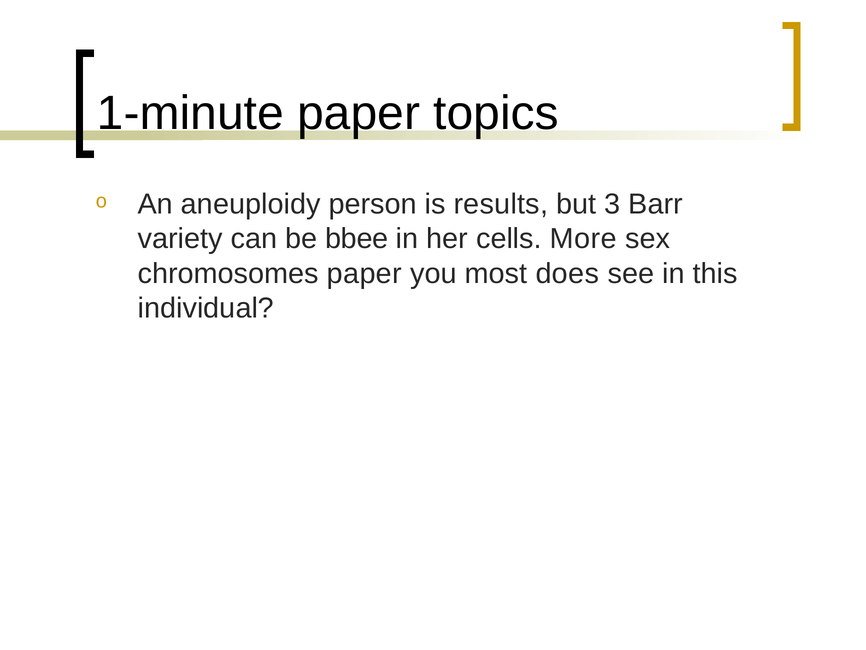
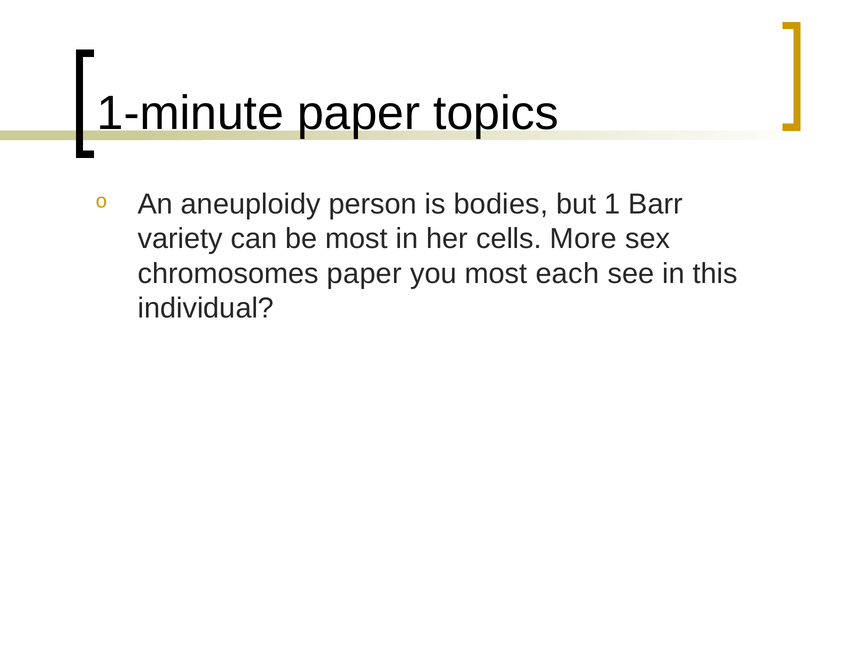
results: results -> bodies (501, 204)
3: 3 -> 1 (612, 204)
be bbee: bbee -> most (357, 239)
does: does -> each (567, 273)
